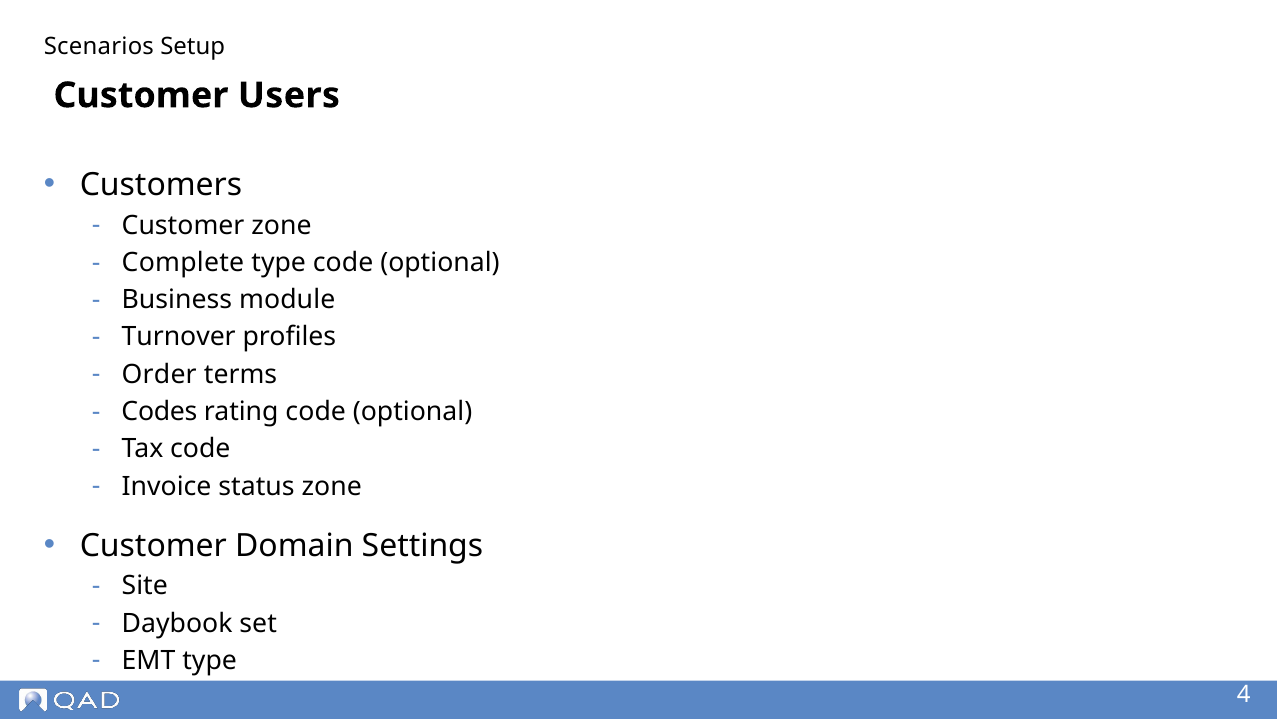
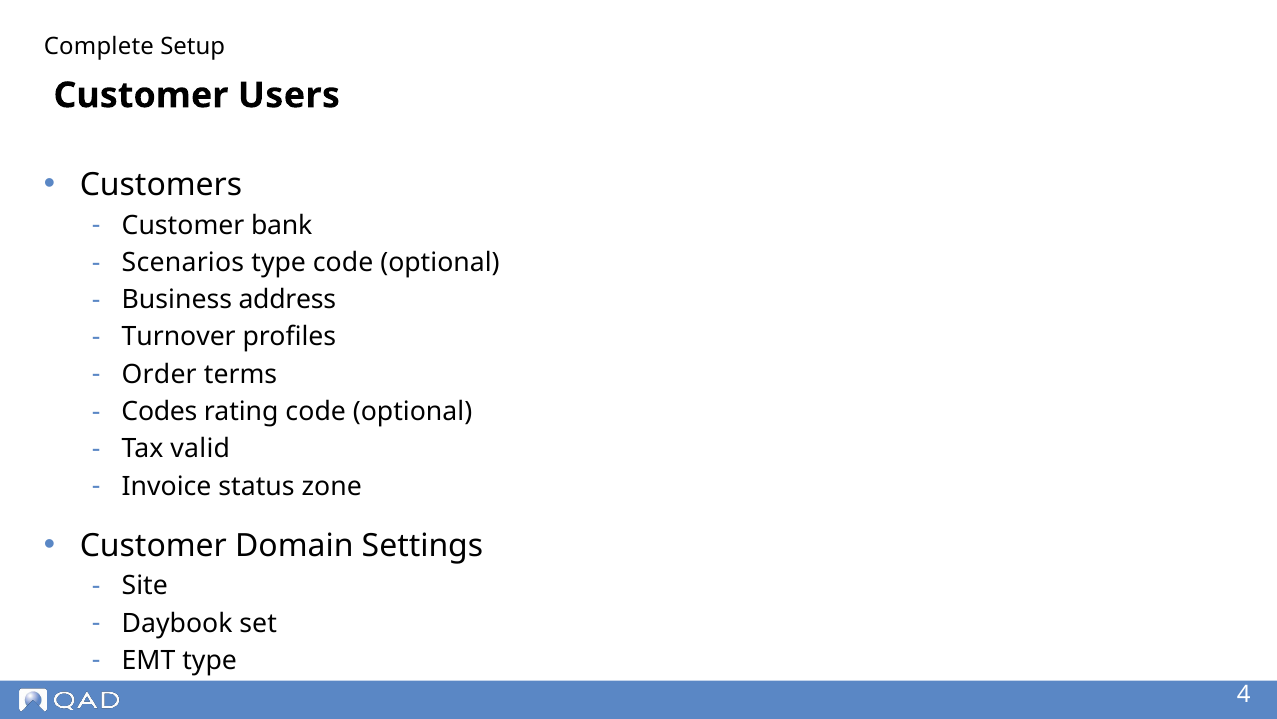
Scenarios: Scenarios -> Complete (99, 47)
Customer zone: zone -> bank (282, 225)
Complete: Complete -> Scenarios (183, 262)
module: module -> address (287, 300)
Tax code: code -> valid (200, 449)
